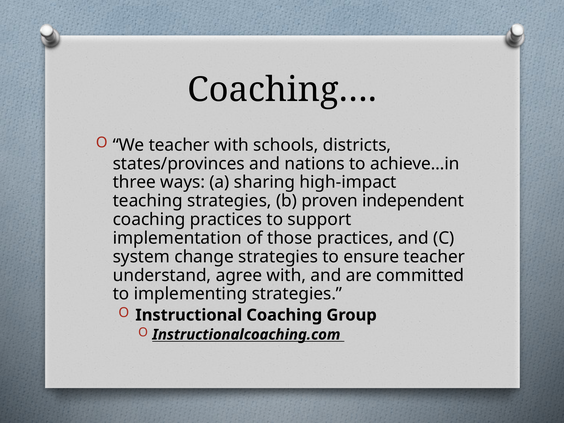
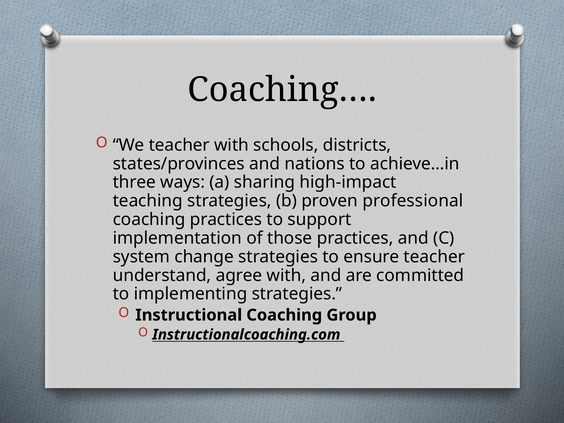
independent: independent -> professional (413, 201)
